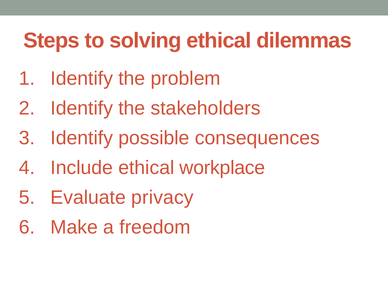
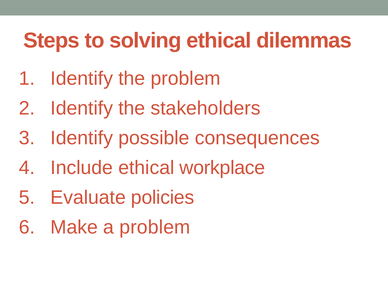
privacy: privacy -> policies (163, 198)
a freedom: freedom -> problem (155, 227)
